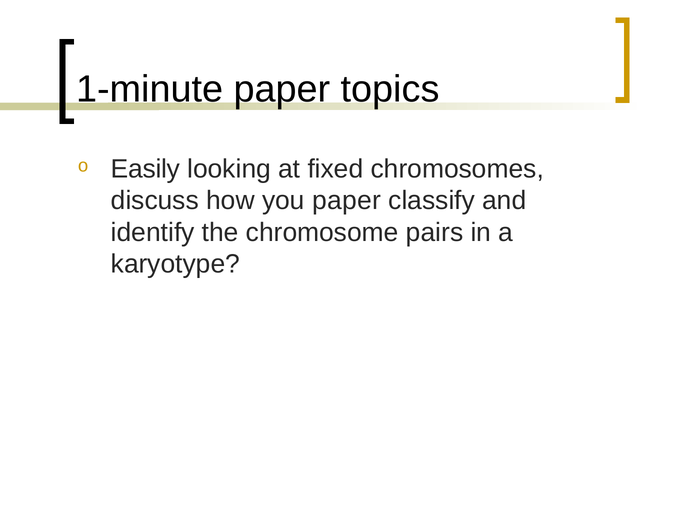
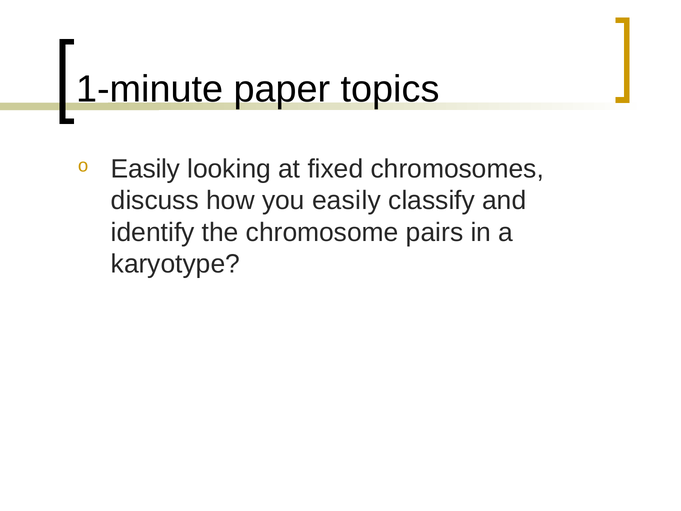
you paper: paper -> easily (346, 200)
